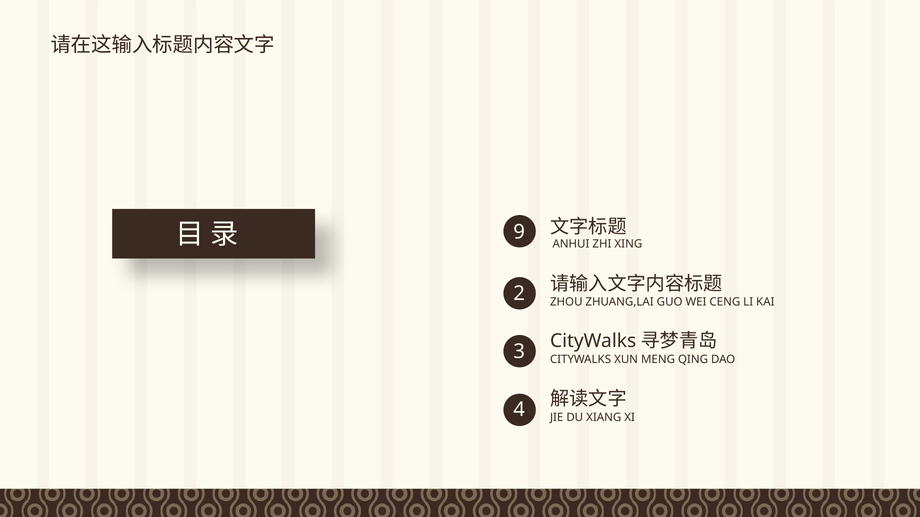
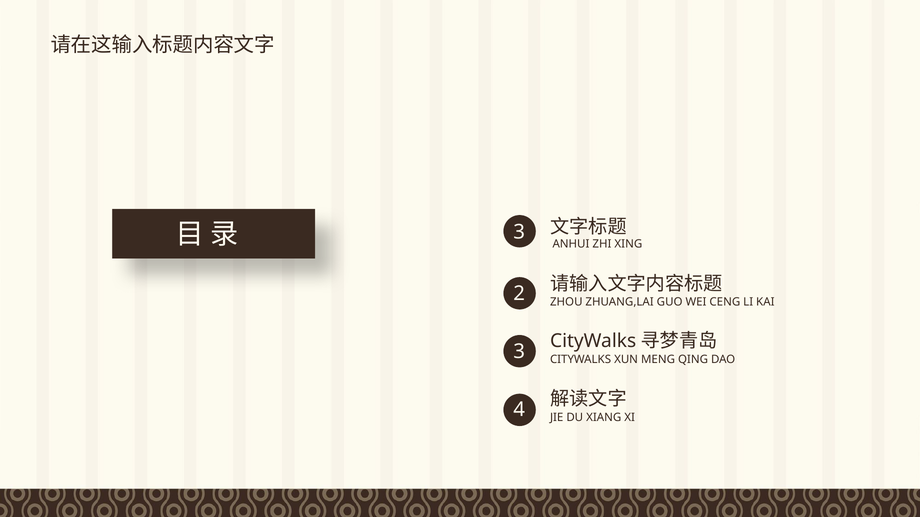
9: 9 -> 3 (519, 232)
